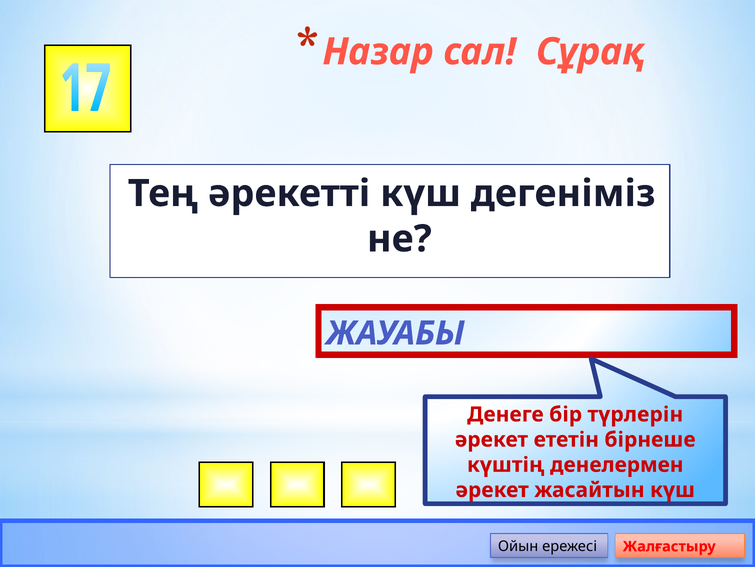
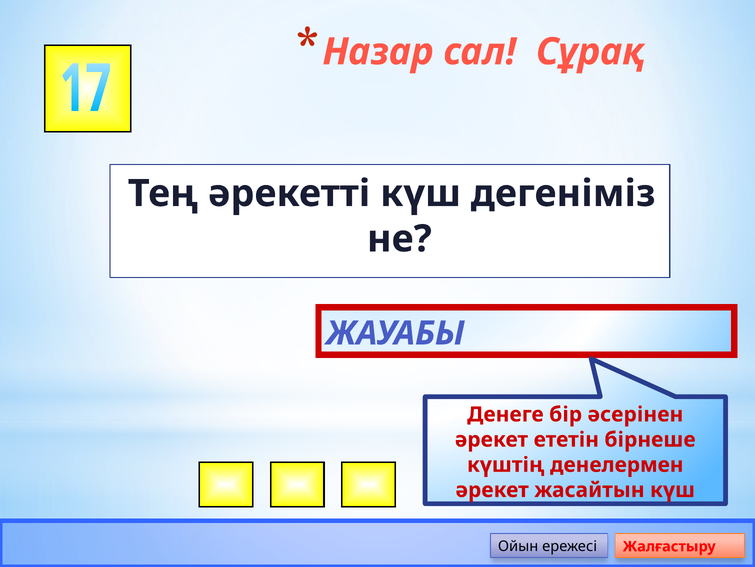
түрлерін: түрлерін -> әсерінен (635, 414)
